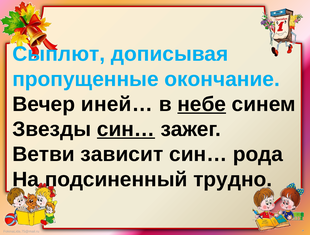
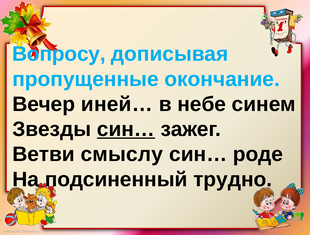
Сыплют: Сыплют -> Вопросу (59, 54)
небе underline: present -> none (202, 104)
зависит: зависит -> смыслу (122, 154)
рода: рода -> роде (258, 154)
